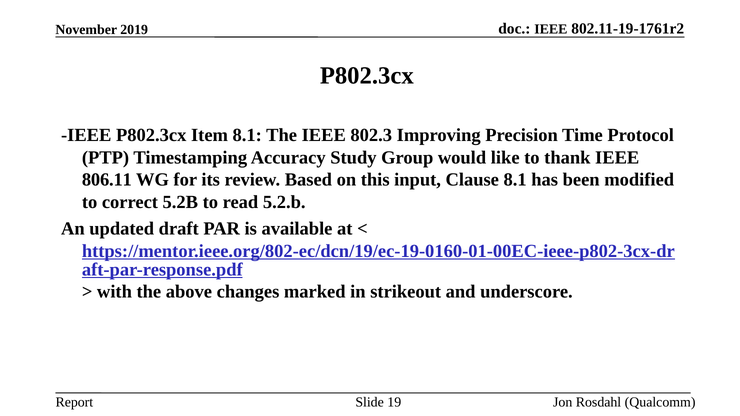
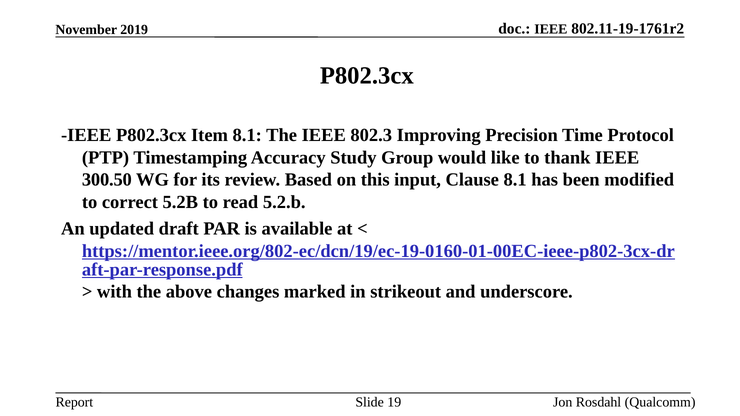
806.11: 806.11 -> 300.50 (107, 180)
